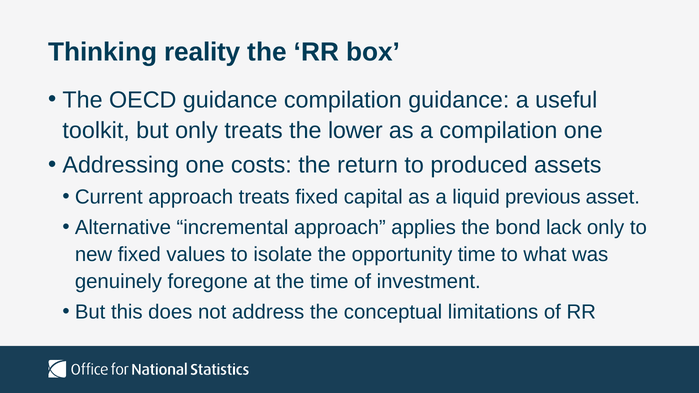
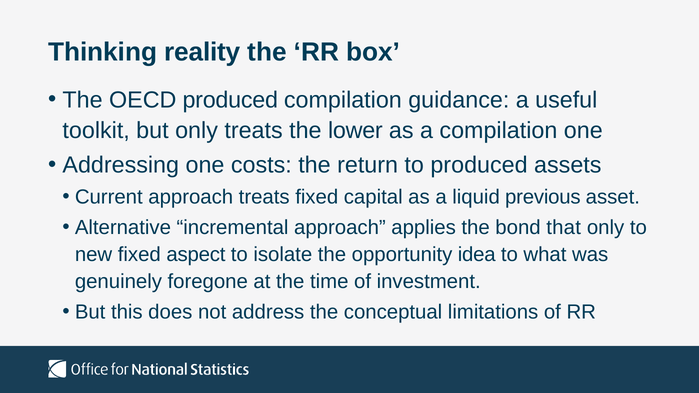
OECD guidance: guidance -> produced (230, 100)
lack: lack -> that (564, 228)
values: values -> aspect (196, 255)
opportunity time: time -> idea (477, 255)
